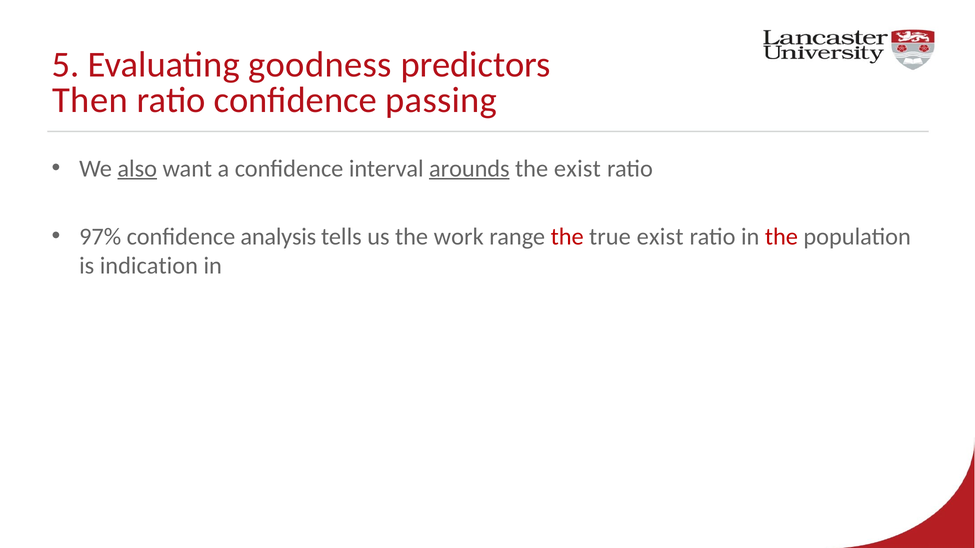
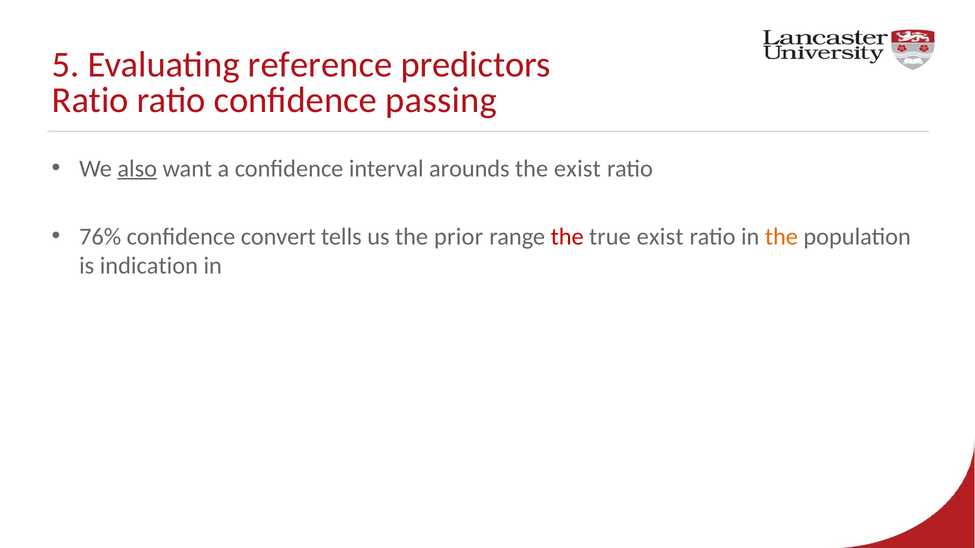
goodness: goodness -> reference (320, 65)
Then: Then -> Ratio (90, 100)
arounds underline: present -> none (469, 169)
97%: 97% -> 76% (100, 237)
analysis: analysis -> convert (278, 237)
work: work -> prior (459, 237)
the colour: red -> orange (781, 237)
